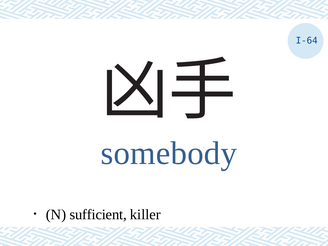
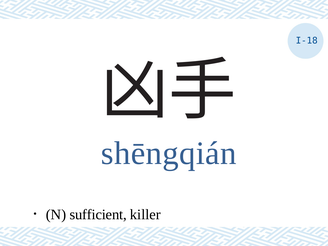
I-64: I-64 -> I-18 (307, 41)
somebody: somebody -> shēngqián (169, 153)
